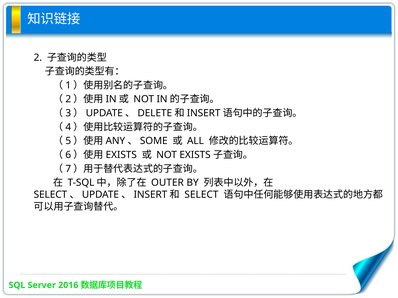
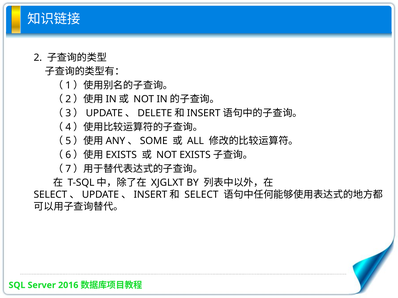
OUTER: OUTER -> XJGLXT (167, 183)
